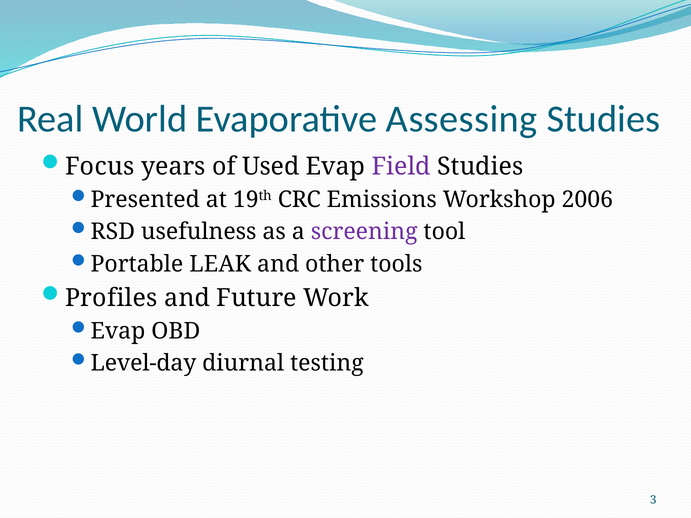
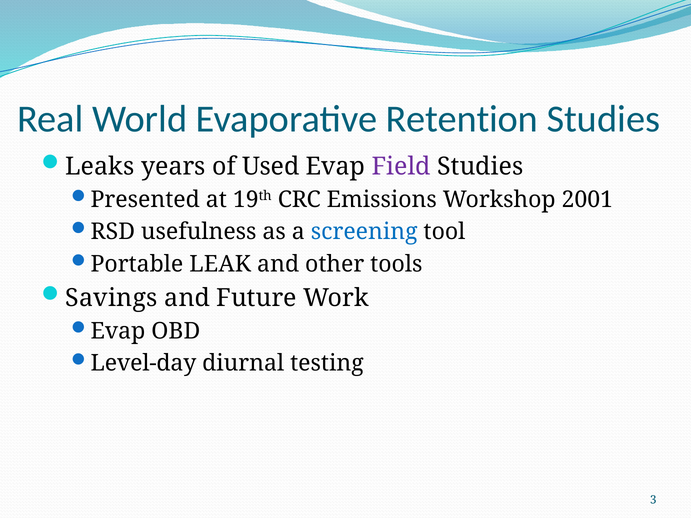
Assessing: Assessing -> Retention (462, 119)
Focus: Focus -> Leaks (100, 166)
2006: 2006 -> 2001 (587, 200)
screening colour: purple -> blue (364, 232)
Profiles: Profiles -> Savings (111, 298)
